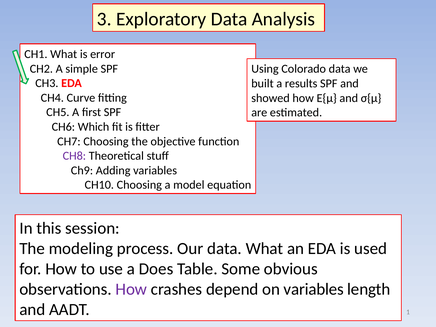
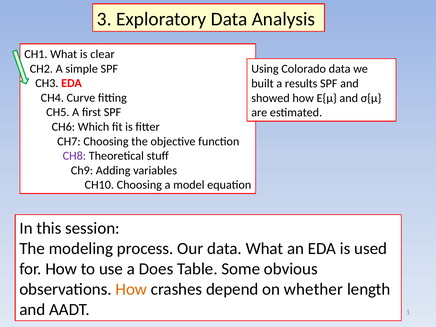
error: error -> clear (103, 54)
How colour: purple -> orange (131, 289)
on variables: variables -> whether (313, 289)
